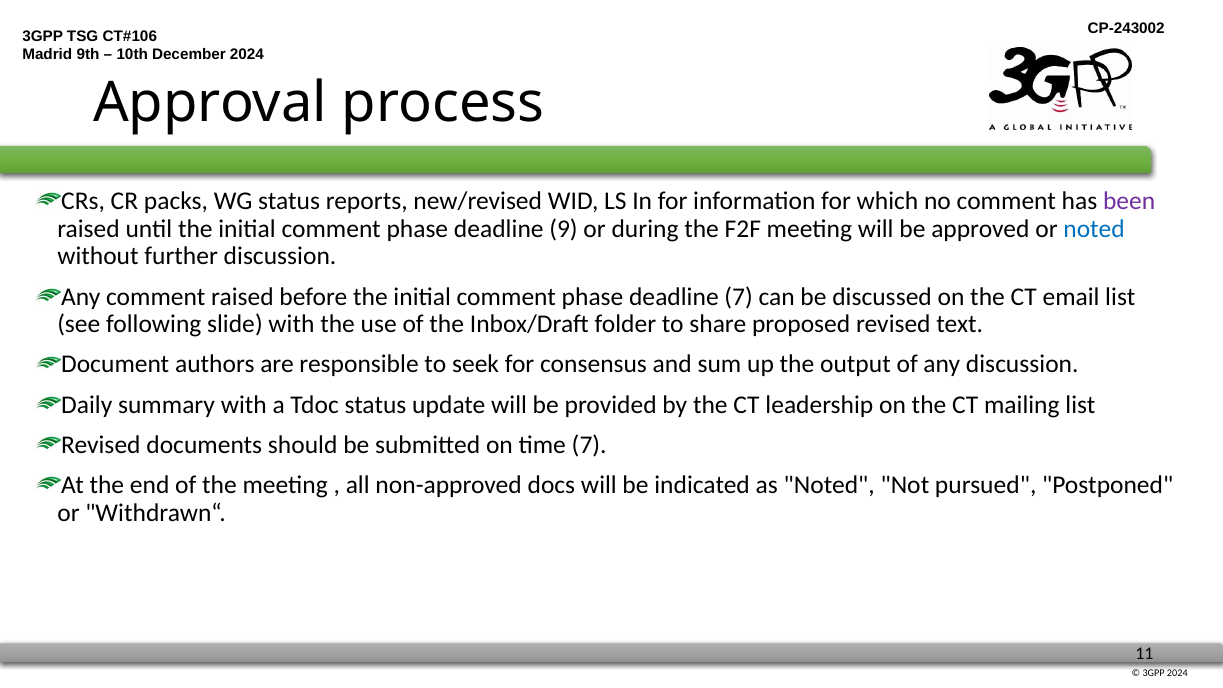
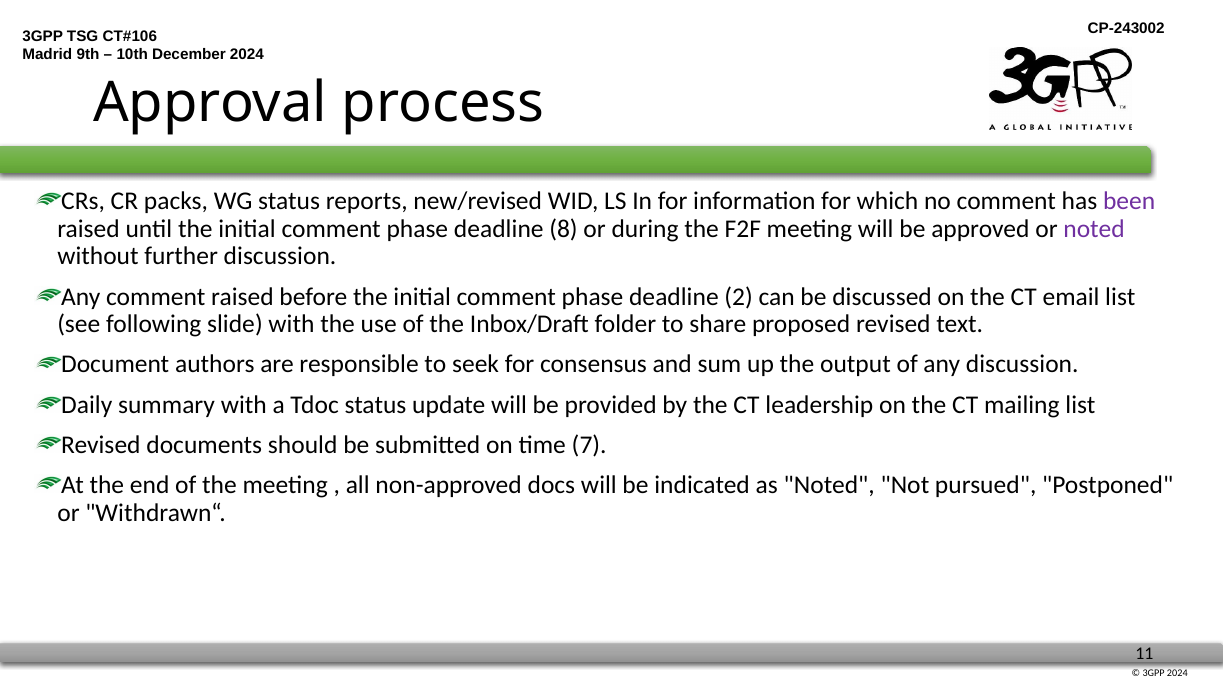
9: 9 -> 8 (563, 229)
noted colour: blue -> purple (1094, 229)
deadline 7: 7 -> 2 (739, 297)
